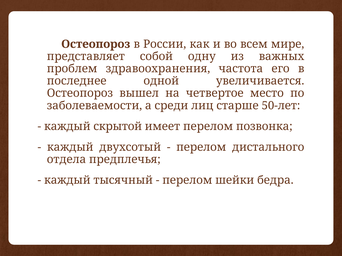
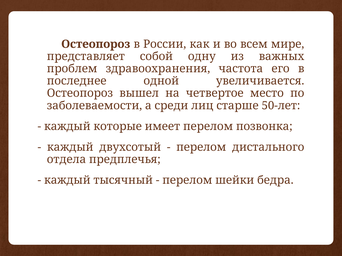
скрытой: скрытой -> которые (118, 127)
